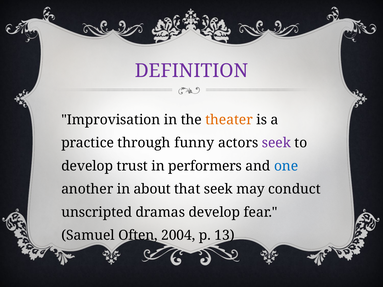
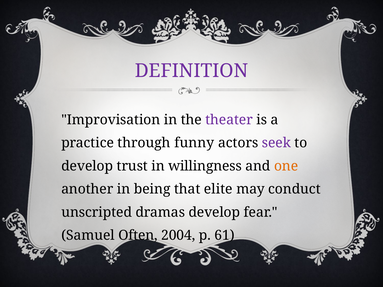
theater colour: orange -> purple (229, 120)
performers: performers -> willingness (205, 166)
one colour: blue -> orange (286, 166)
about: about -> being (152, 189)
that seek: seek -> elite (218, 189)
13: 13 -> 61 (224, 236)
